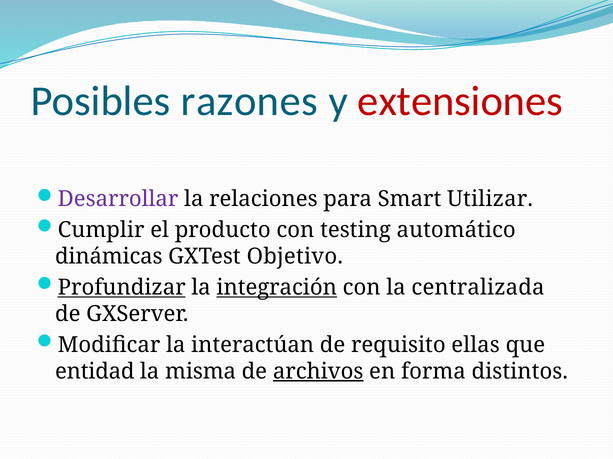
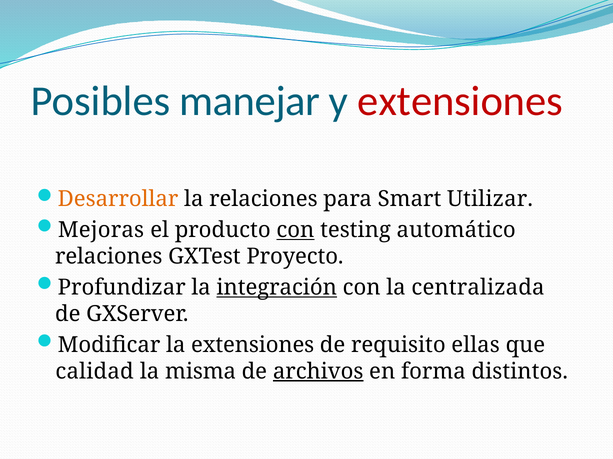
razones: razones -> manejar (250, 101)
Desarrollar colour: purple -> orange (118, 199)
Cumplir: Cumplir -> Mejoras (101, 230)
con underline: none -> present (295, 230)
dinámicas: dinámicas -> relaciones (109, 257)
Objetivo: Objetivo -> Proyecto (295, 257)
Profundizar underline: present -> none (122, 288)
la interactúan: interactúan -> extensiones (253, 345)
entidad: entidad -> calidad (95, 372)
